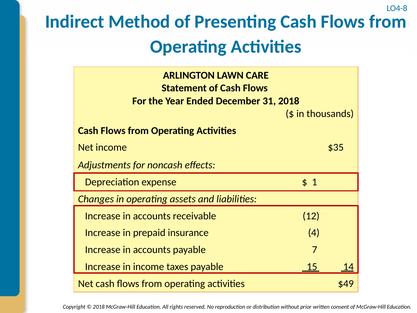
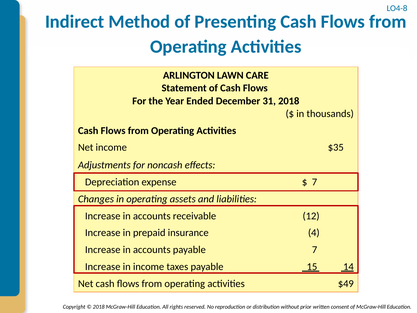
1: 1 -> 7 (315, 182)
